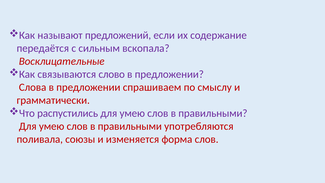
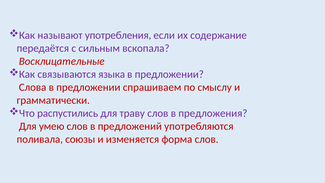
предложений: предложений -> употребления (118, 35)
слово: слово -> языка (112, 74)
умею: умею -> траву (132, 113)
правильными: правильными -> предложения (213, 113)
правильными: правильными -> предложений (130, 126)
